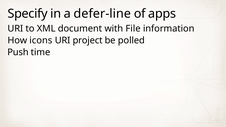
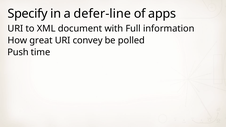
File: File -> Full (133, 29)
icons: icons -> great (41, 40)
project: project -> convey (88, 40)
